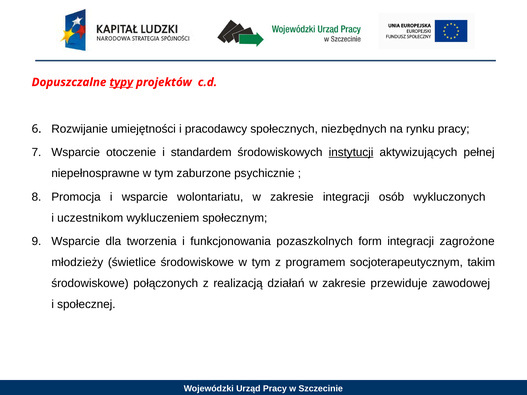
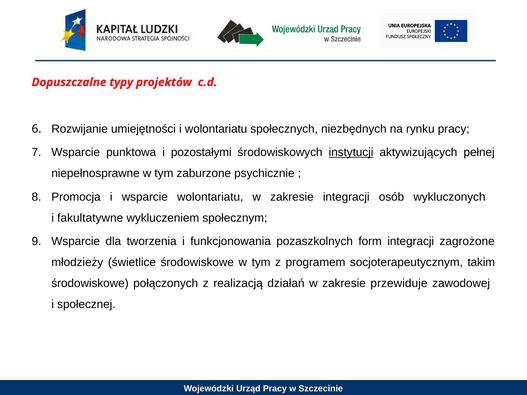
typy underline: present -> none (121, 82)
i pracodawcy: pracodawcy -> wolontariatu (216, 129)
otoczenie: otoczenie -> punktowa (131, 153)
standardem: standardem -> pozostałymi (201, 153)
uczestnikom: uczestnikom -> fakultatywne (90, 218)
